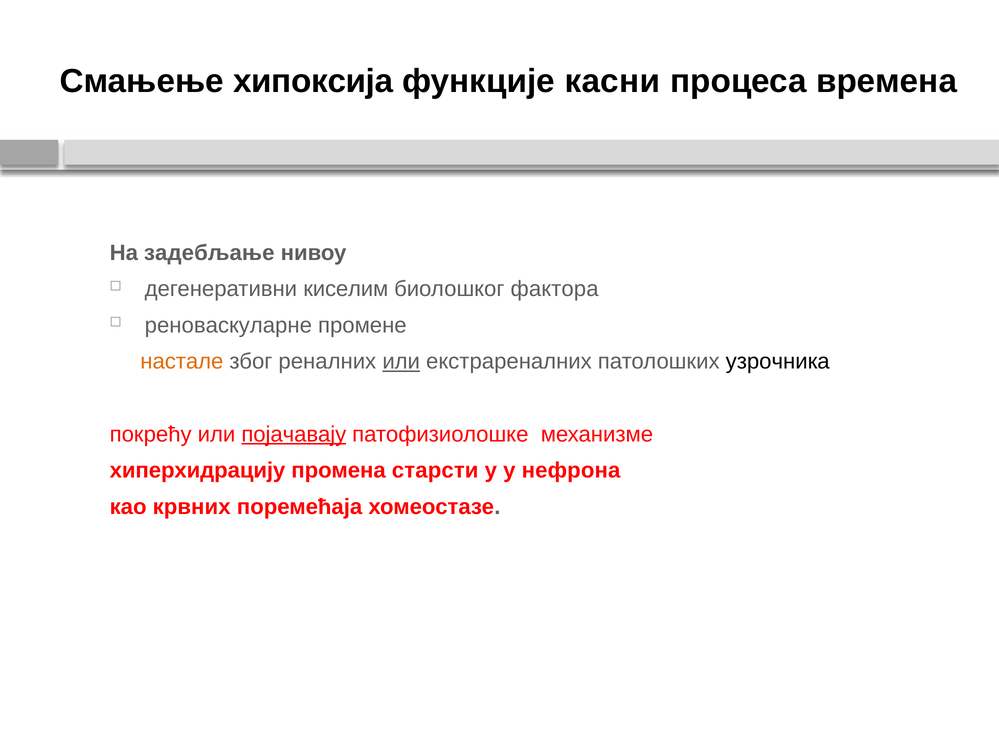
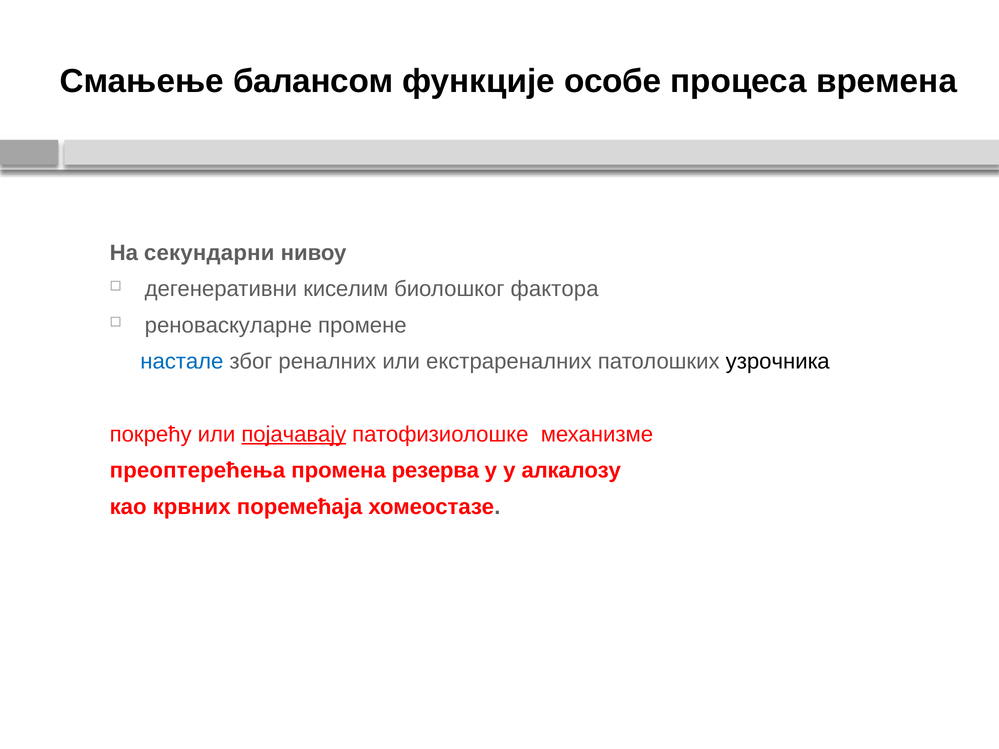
хипоксија: хипоксија -> балансом (313, 81)
касни: касни -> особе (613, 81)
задебљање: задебљање -> секундарни (209, 253)
настале colour: orange -> blue (182, 362)
или underline: present -> none (401, 362)
хиперхидрацију: хиперхидрацију -> преоптерећења (197, 471)
старсти: старсти -> резерва (435, 471)
нефрона: нефрона -> алкалозу (571, 471)
